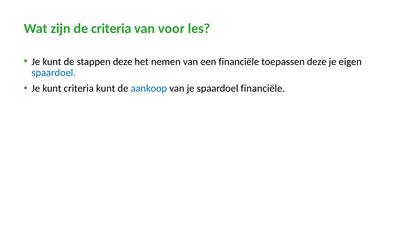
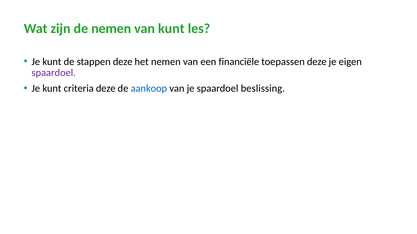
de criteria: criteria -> nemen (111, 29)
van voor: voor -> kunt (171, 29)
spaardoel colour: blue -> purple (54, 73)
criteria kunt: kunt -> deze (106, 89)
spaardoel financiële: financiële -> beslissing (263, 89)
